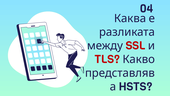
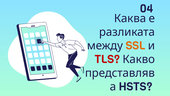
SSL colour: red -> orange (135, 46)
